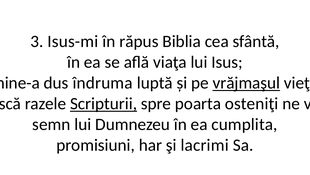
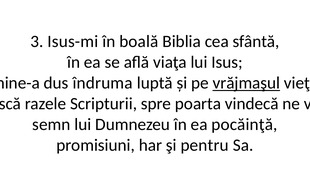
în răpus: răpus -> boală (139, 41)
Scripturii underline: present -> none (104, 103)
osteniţi: osteniţi -> vindecă (252, 103)
cumplita: cumplita -> pocăinţă (244, 124)
şi lacrimi: lacrimi -> pentru (205, 145)
